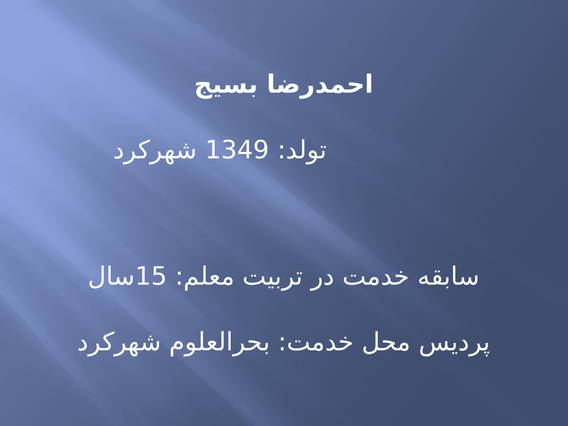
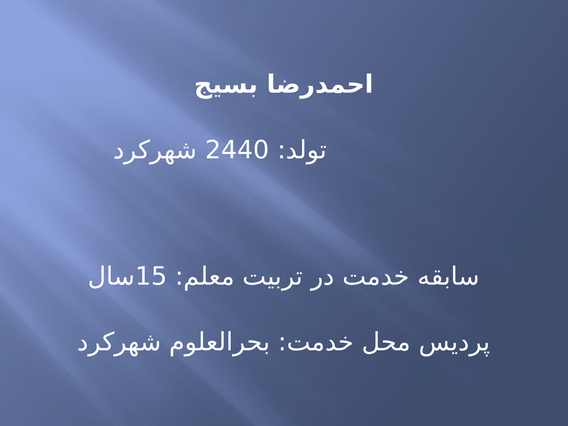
1349: 1349 -> 2440 (237, 150)
